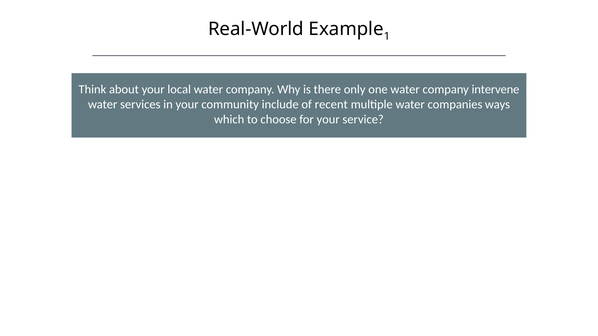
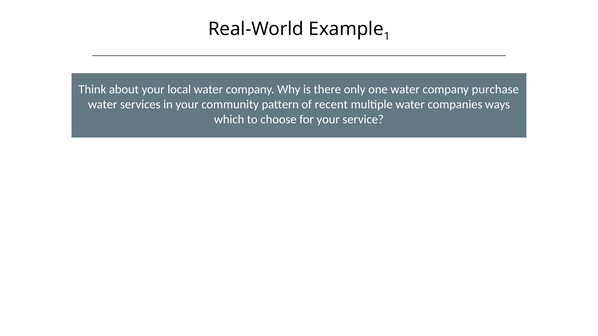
intervene: intervene -> purchase (495, 90)
include: include -> pattern (280, 104)
